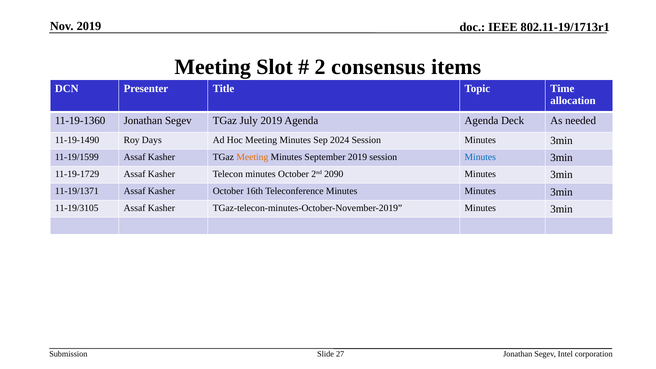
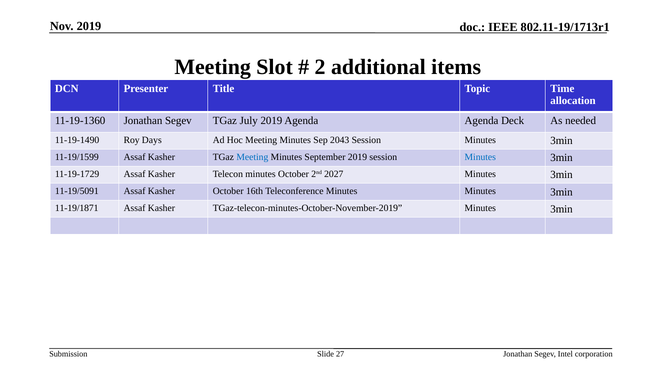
consensus: consensus -> additional (378, 67)
2024: 2024 -> 2043 (340, 140)
Meeting colour: orange -> blue (252, 157)
2090: 2090 -> 2027 (334, 174)
11-19/1371: 11-19/1371 -> 11-19/5091 (77, 191)
11-19/3105: 11-19/3105 -> 11-19/1871 (77, 208)
